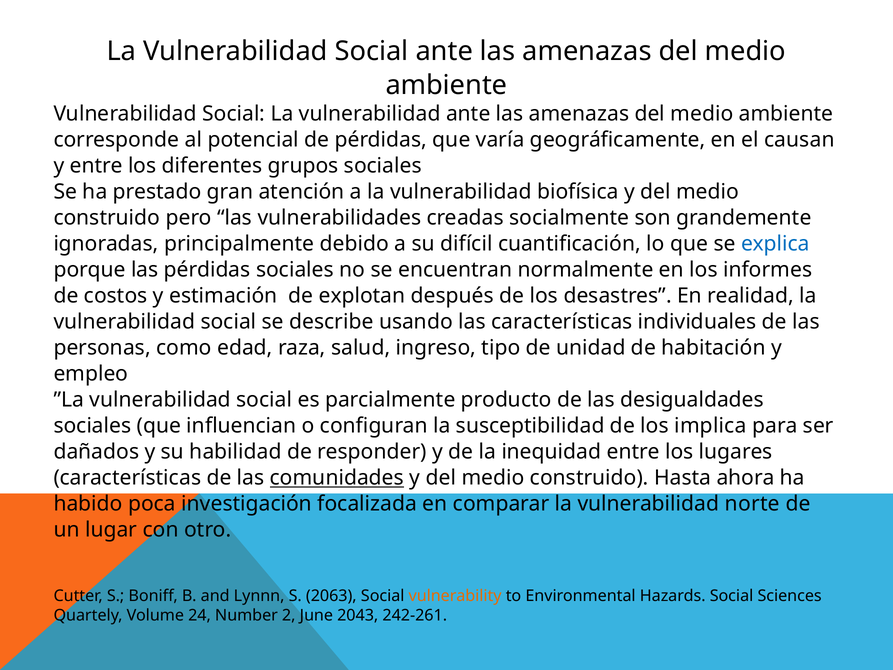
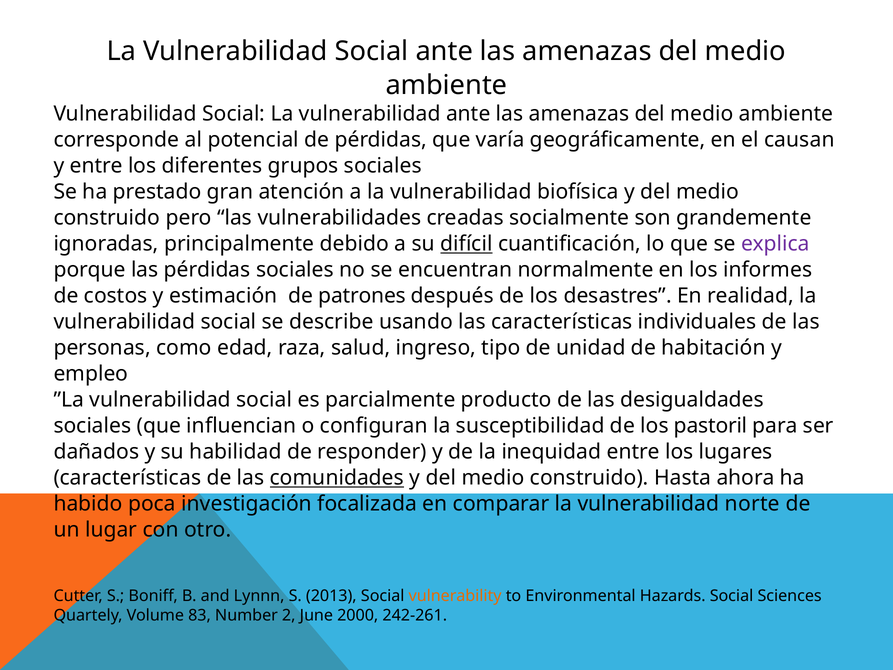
difícil underline: none -> present (466, 244)
explica colour: blue -> purple (775, 244)
explotan: explotan -> patrones (362, 296)
implica: implica -> pastoril (711, 426)
2063: 2063 -> 2013 (331, 596)
24: 24 -> 83 (199, 615)
2043: 2043 -> 2000 (358, 615)
